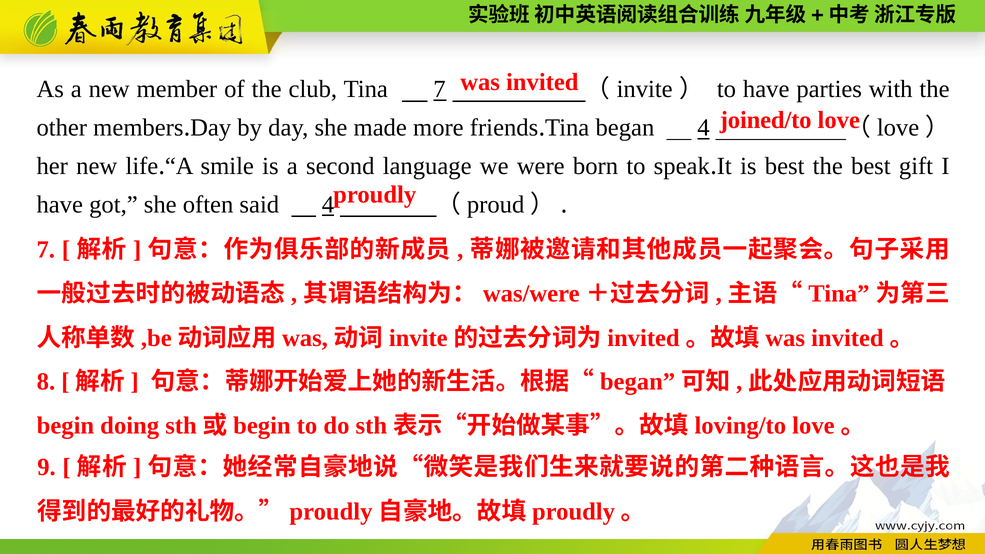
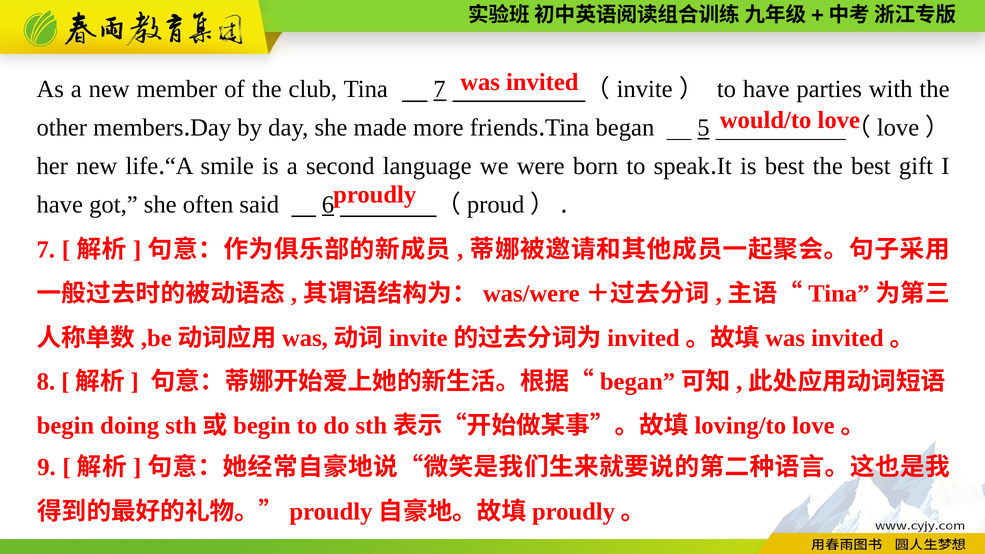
joined/to: joined/to -> would/to (766, 120)
began 4: 4 -> 5 (703, 128)
said 4: 4 -> 6 (328, 205)
